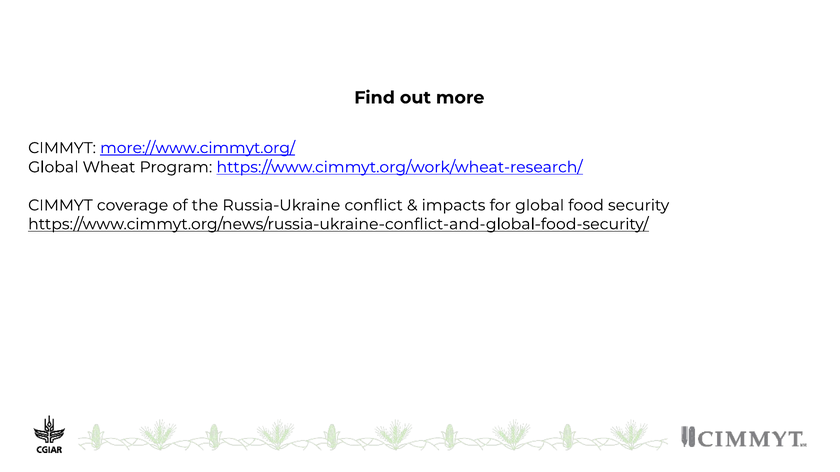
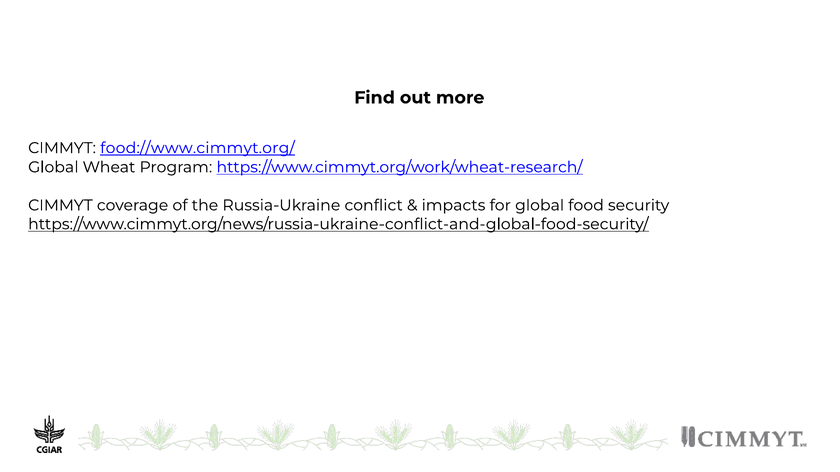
more://www.cimmyt.org/: more://www.cimmyt.org/ -> food://www.cimmyt.org/ (197, 148)
